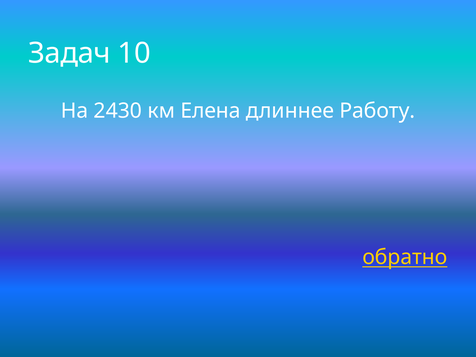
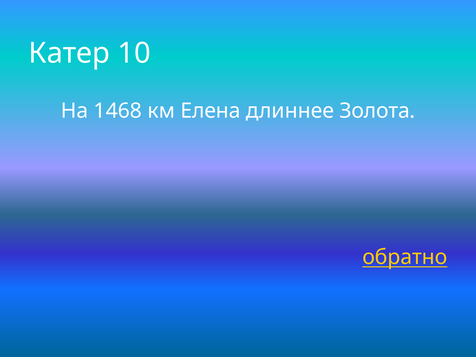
Задач: Задач -> Катер (69, 53)
2430: 2430 -> 1468 (118, 111)
Работу: Работу -> Золота (377, 111)
